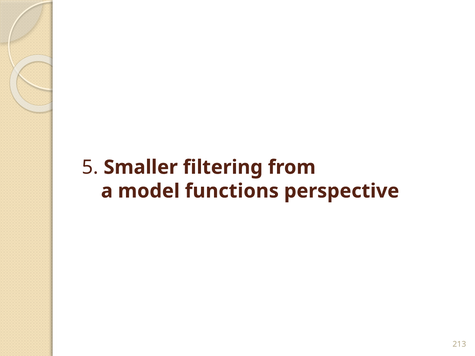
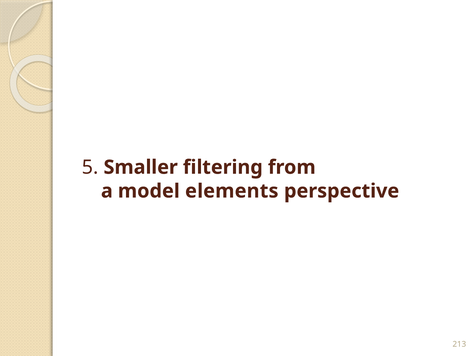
functions: functions -> elements (232, 191)
